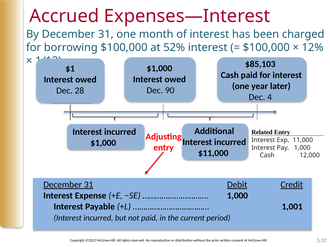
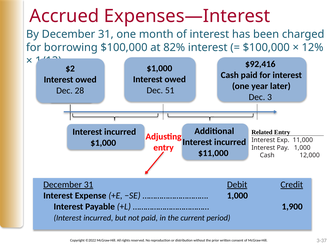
52%: 52% -> 82% (174, 48)
$85,103: $85,103 -> $92,416 (260, 64)
$1: $1 -> $2 (70, 69)
90: 90 -> 51 (170, 91)
4: 4 -> 3 (270, 97)
1,001: 1,001 -> 1,900 (292, 207)
